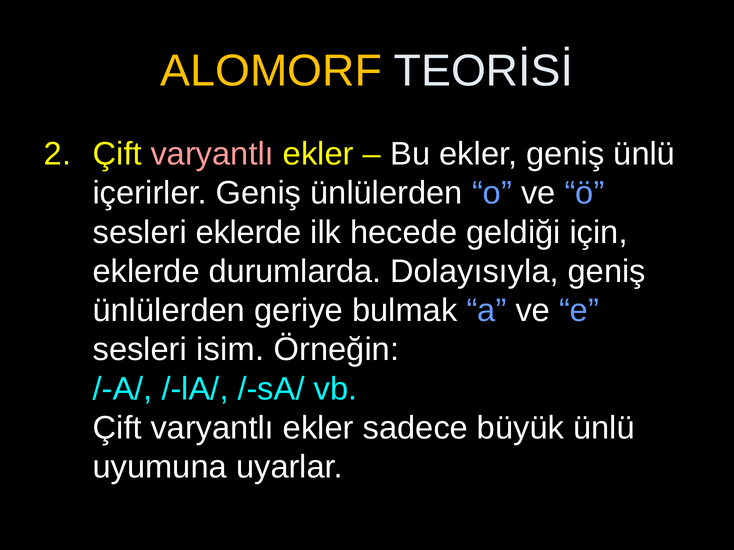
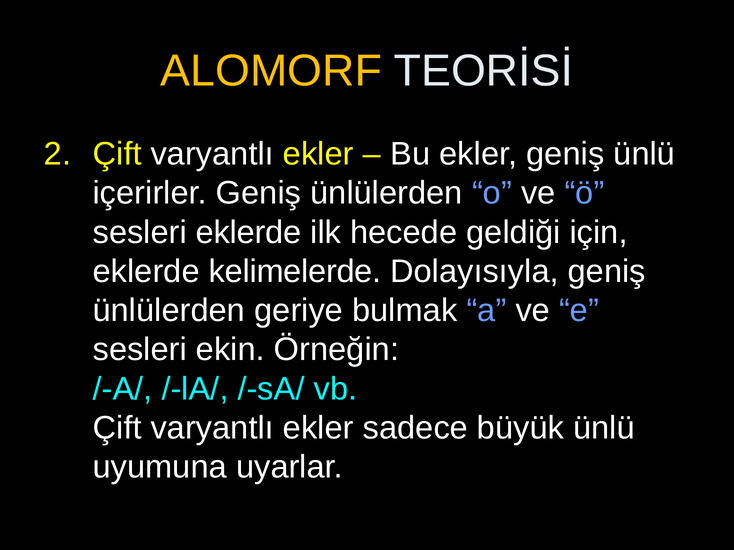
varyantlı colour: pink -> white (212, 154)
durumlarda: durumlarda -> kelimelerde (295, 272)
isim: isim -> ekin (230, 350)
